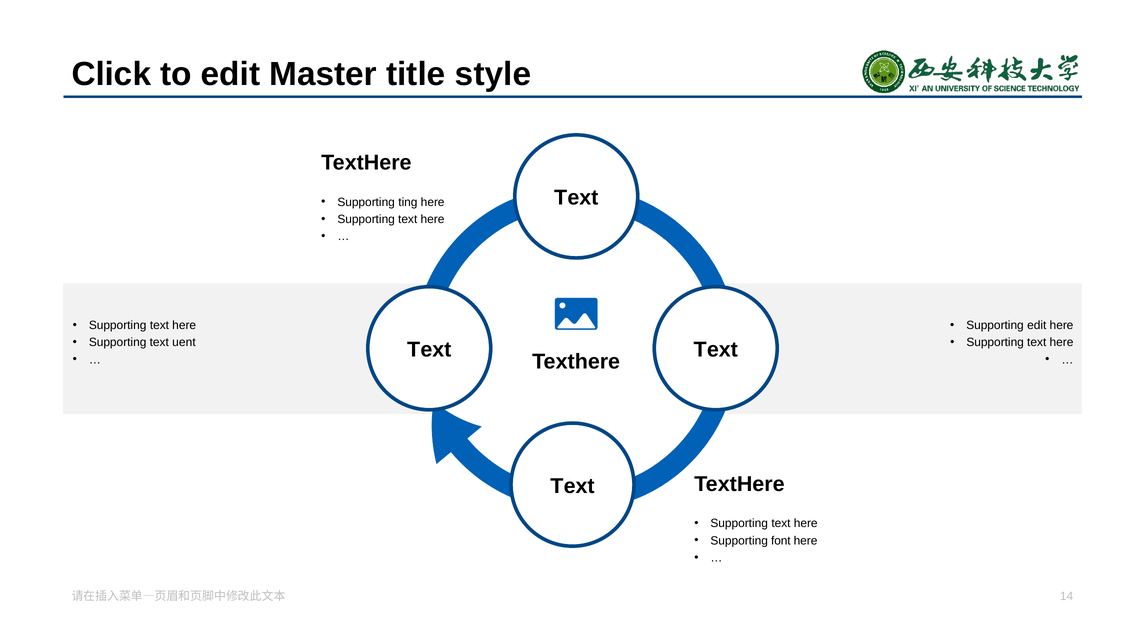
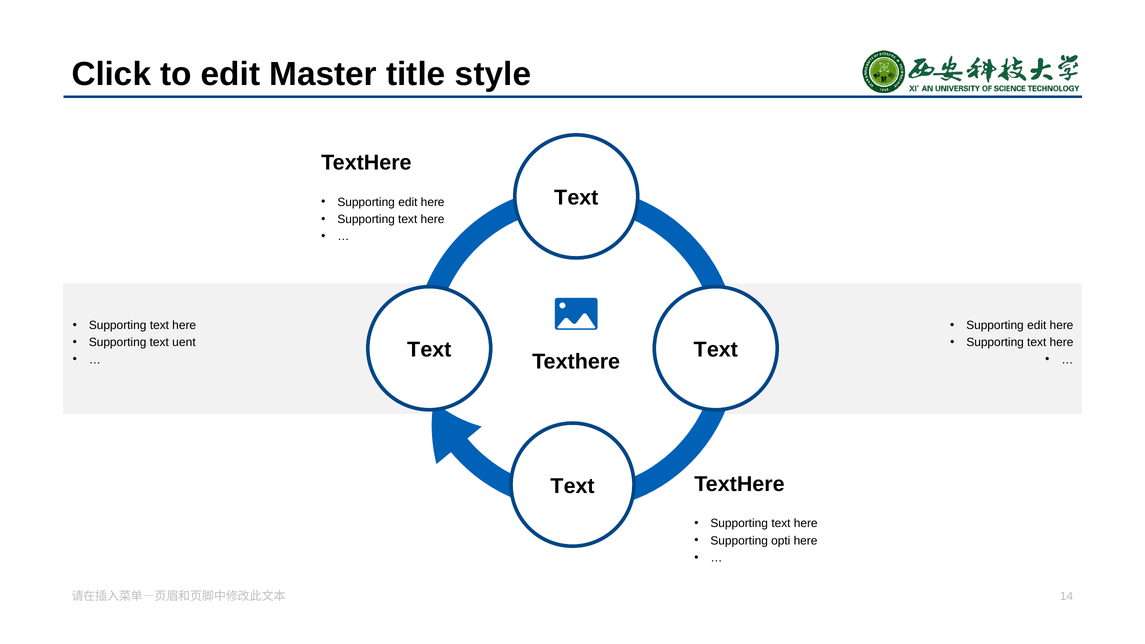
ting: ting -> edit (408, 202)
font: font -> opti (781, 541)
